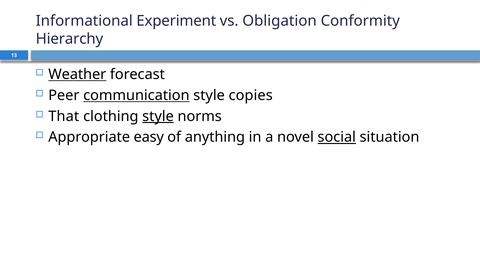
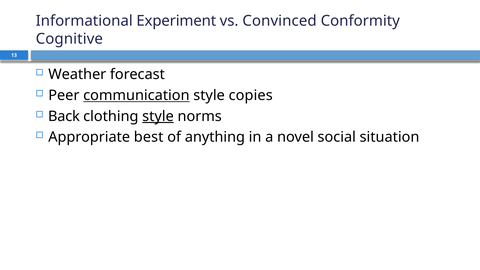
Obligation: Obligation -> Convinced (280, 21)
Hierarchy: Hierarchy -> Cognitive (69, 39)
Weather underline: present -> none (77, 74)
That: That -> Back (64, 116)
easy: easy -> best (149, 137)
social underline: present -> none (337, 137)
